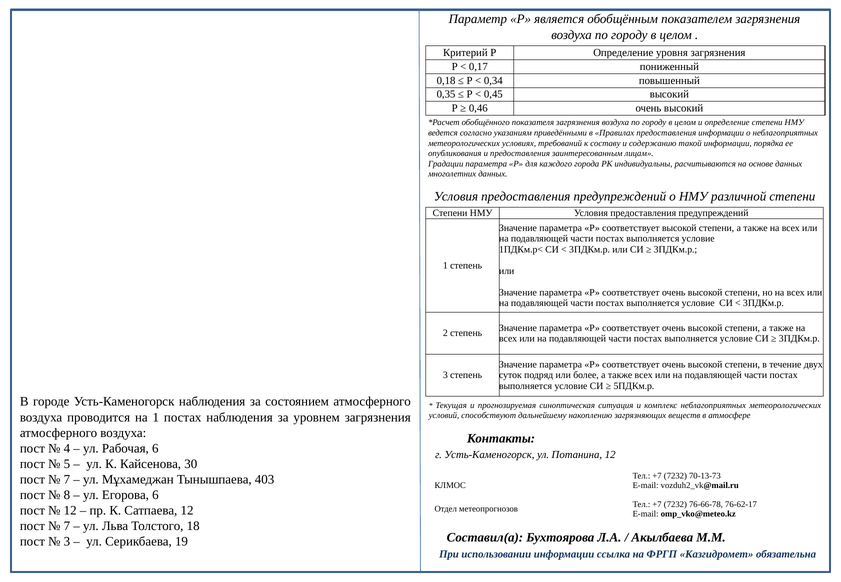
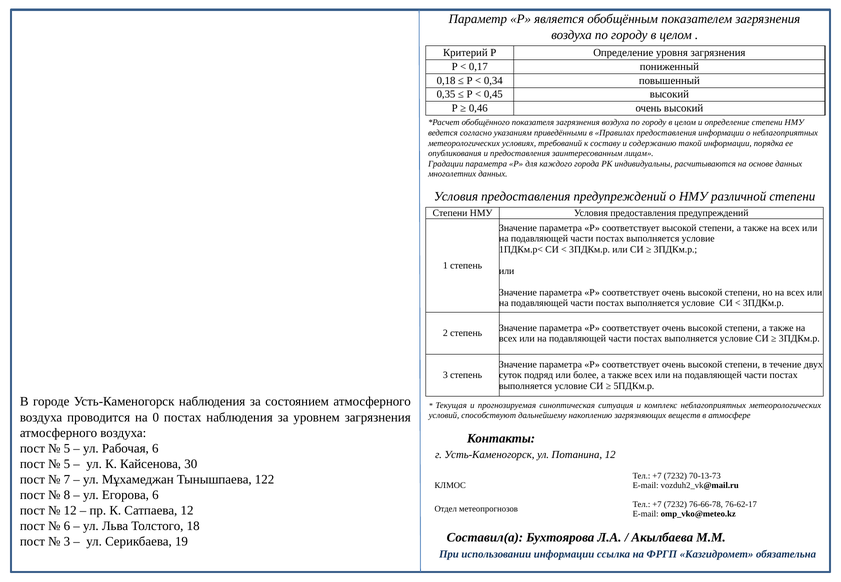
на 1: 1 -> 0 (156, 417)
4: 4 -> 5 (67, 448)
403: 403 -> 122 (265, 480)
7: 7 -> 6 (67, 526)
